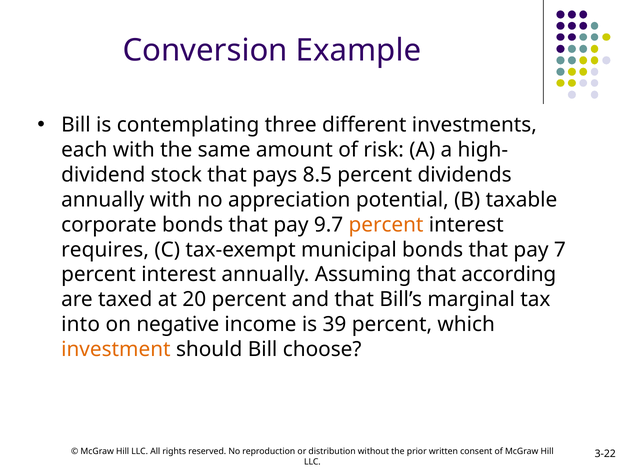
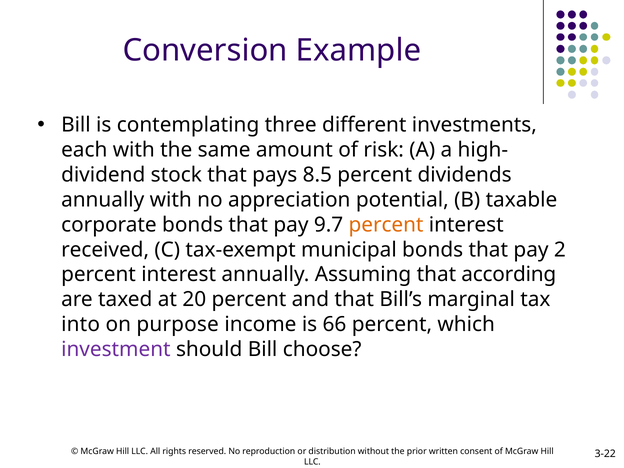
requires: requires -> received (105, 250)
7: 7 -> 2 (560, 250)
negative: negative -> purpose (178, 325)
39: 39 -> 66 (334, 325)
investment colour: orange -> purple (116, 349)
